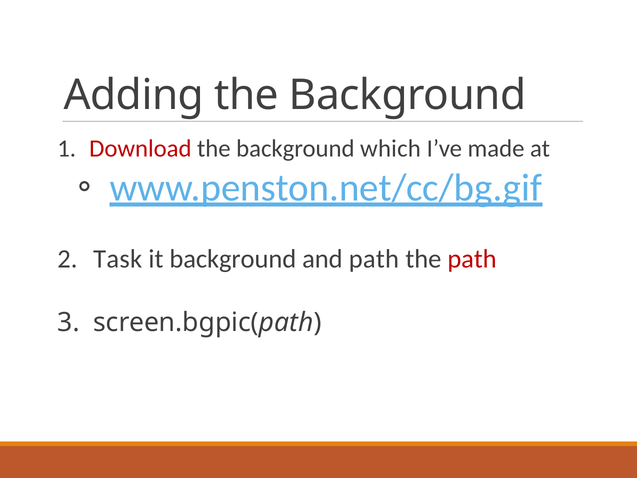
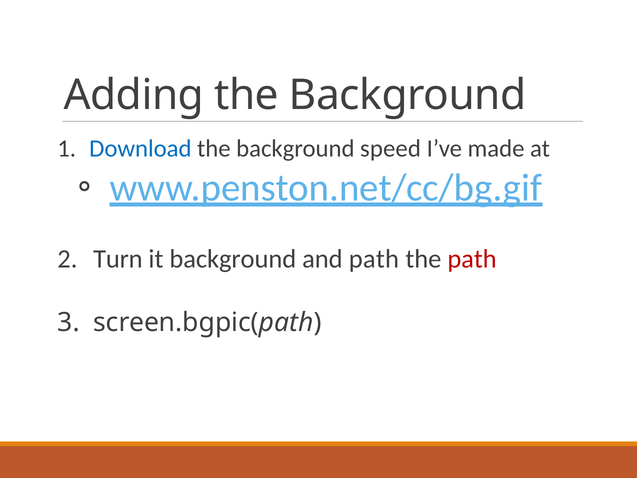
Download colour: red -> blue (140, 148)
which: which -> speed (391, 148)
Task: Task -> Turn (118, 259)
